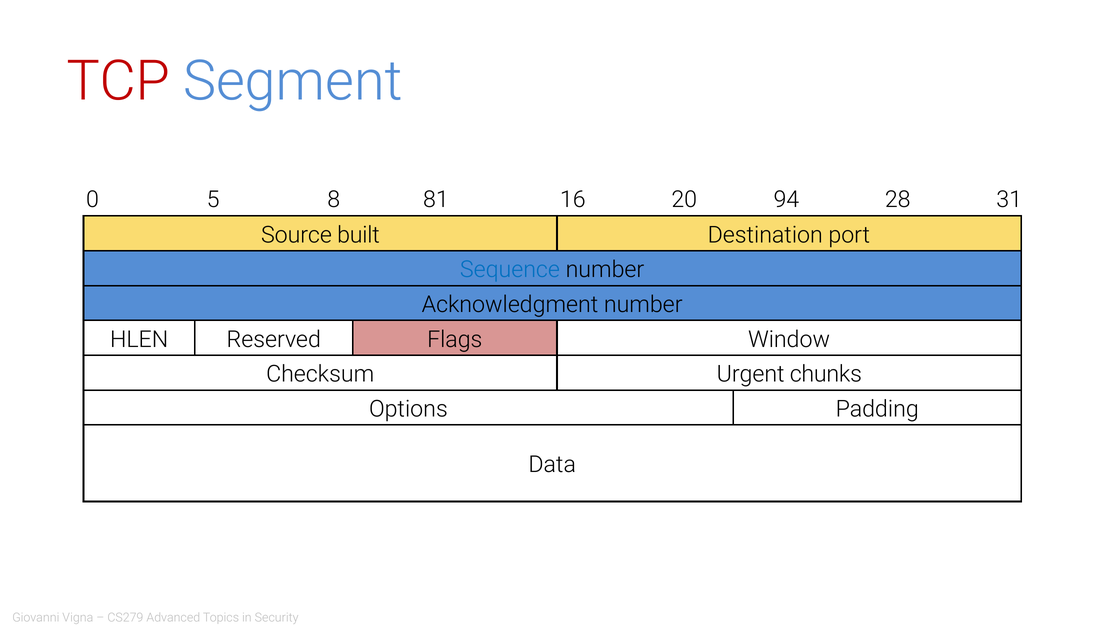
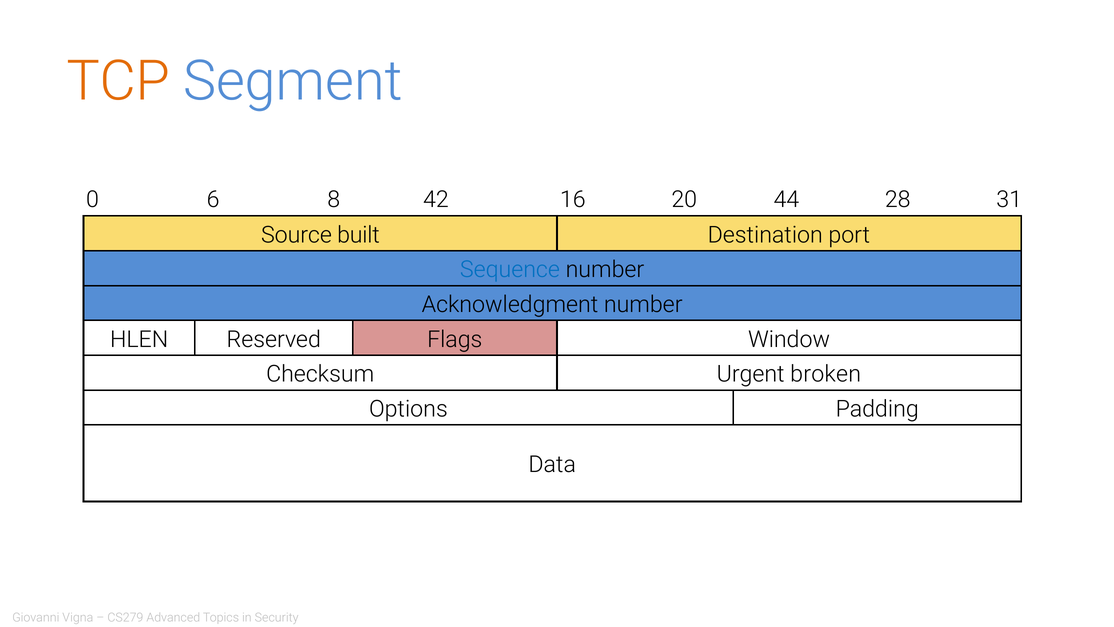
TCP colour: red -> orange (118, 81)
5: 5 -> 6 (213, 199)
81: 81 -> 42 (436, 199)
94: 94 -> 44 (786, 199)
chunks: chunks -> broken (826, 374)
